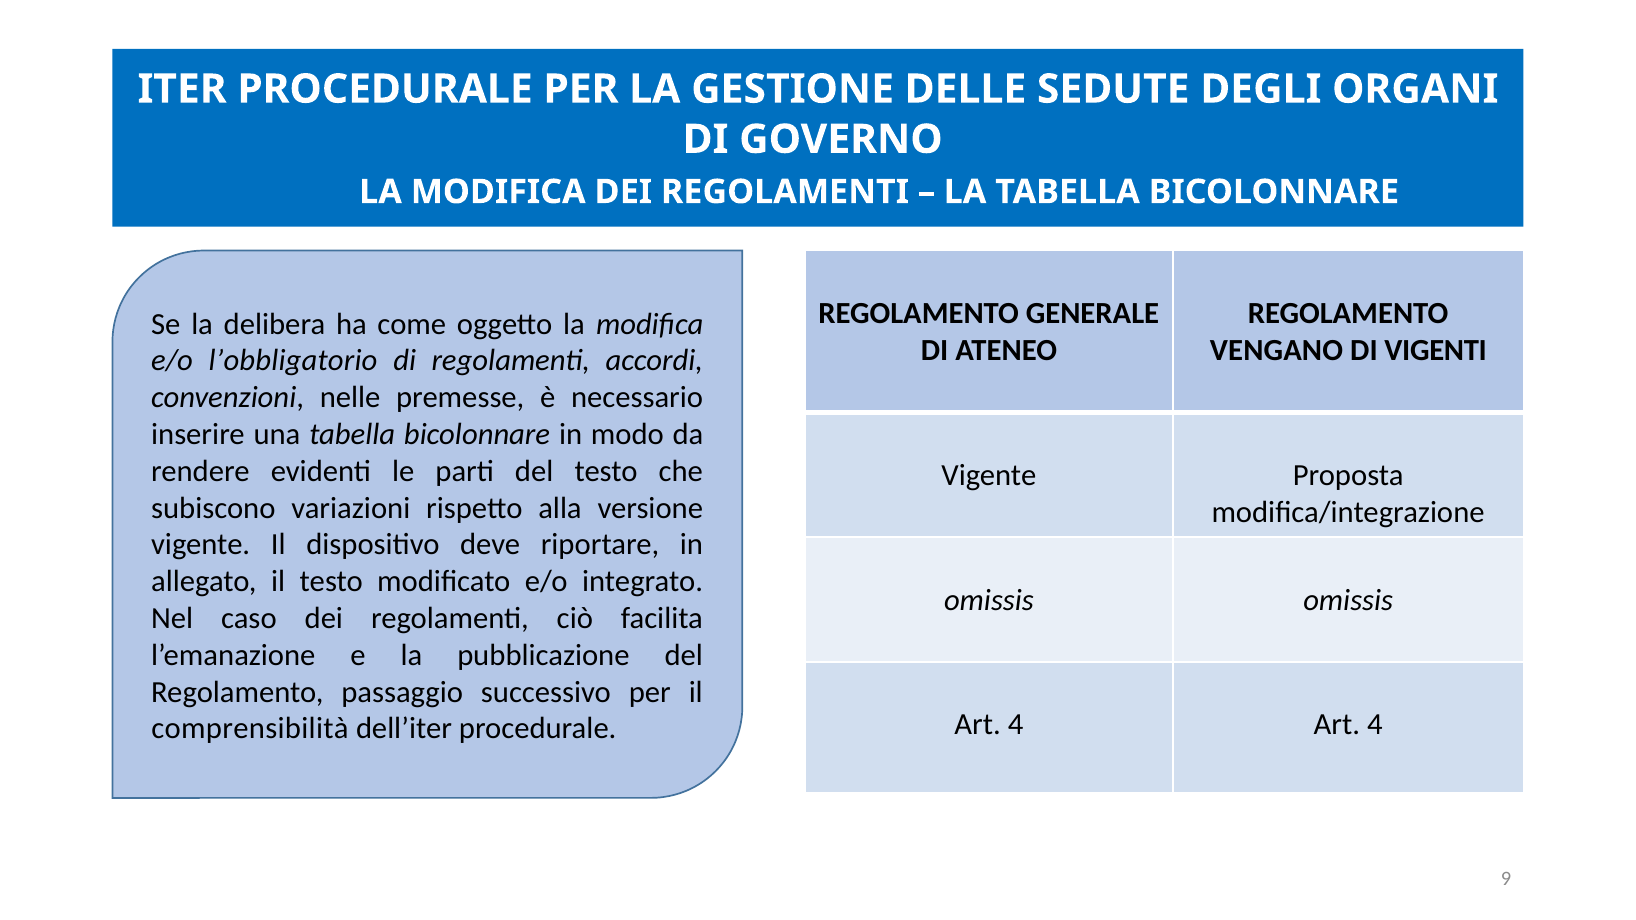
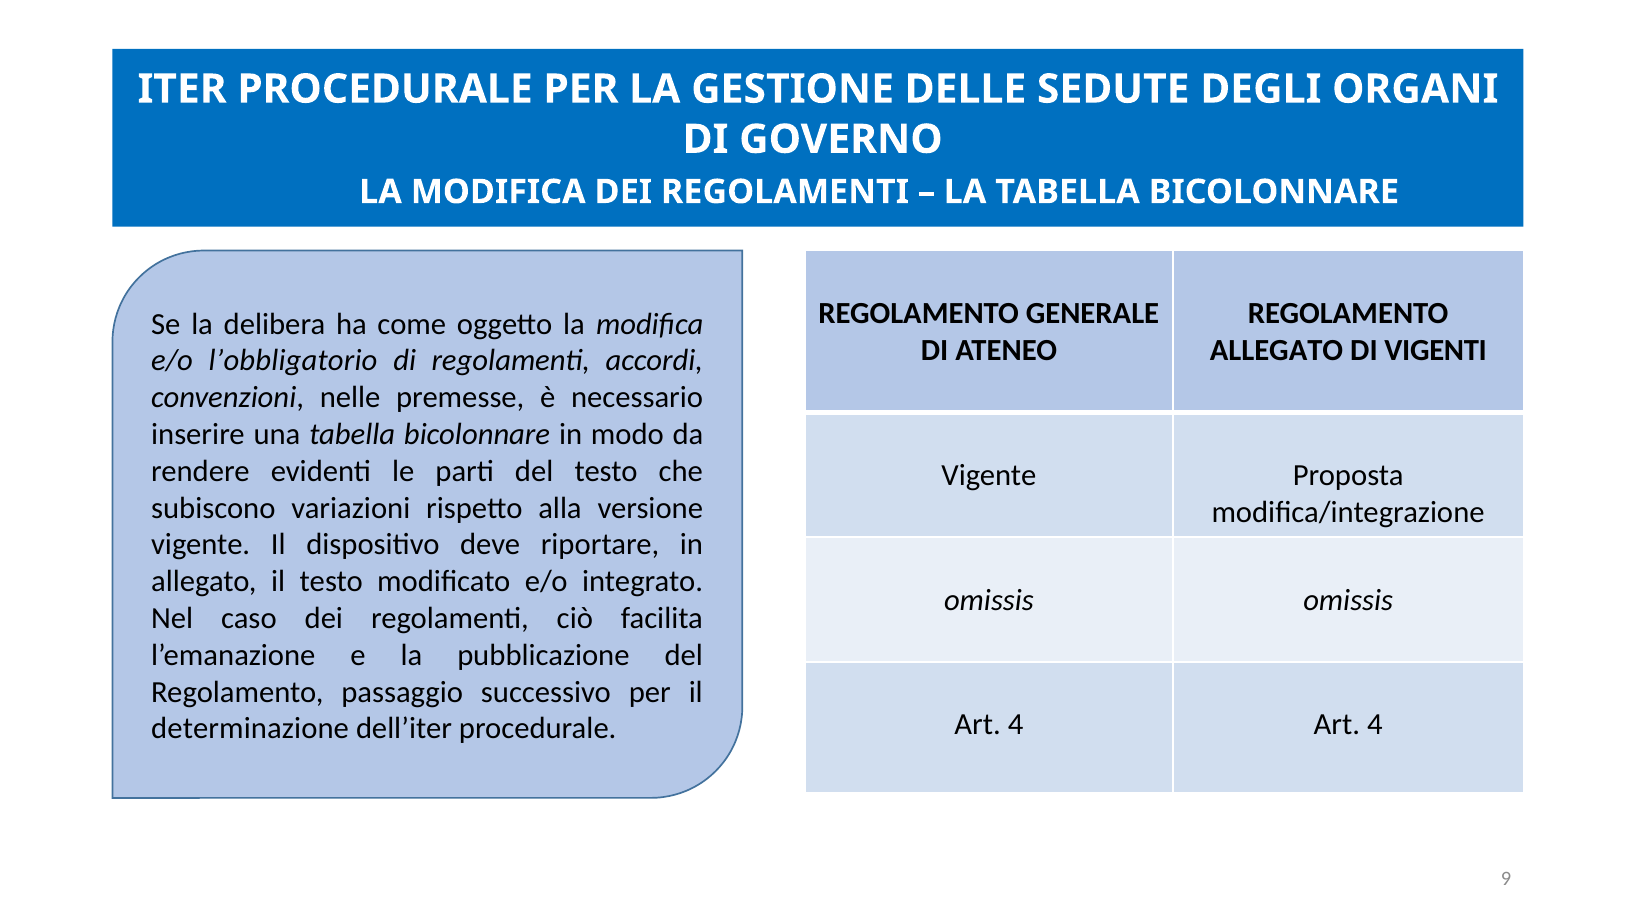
VENGANO: VENGANO -> ALLEGATO (1277, 351)
comprensibilità: comprensibilità -> determinazione (250, 729)
